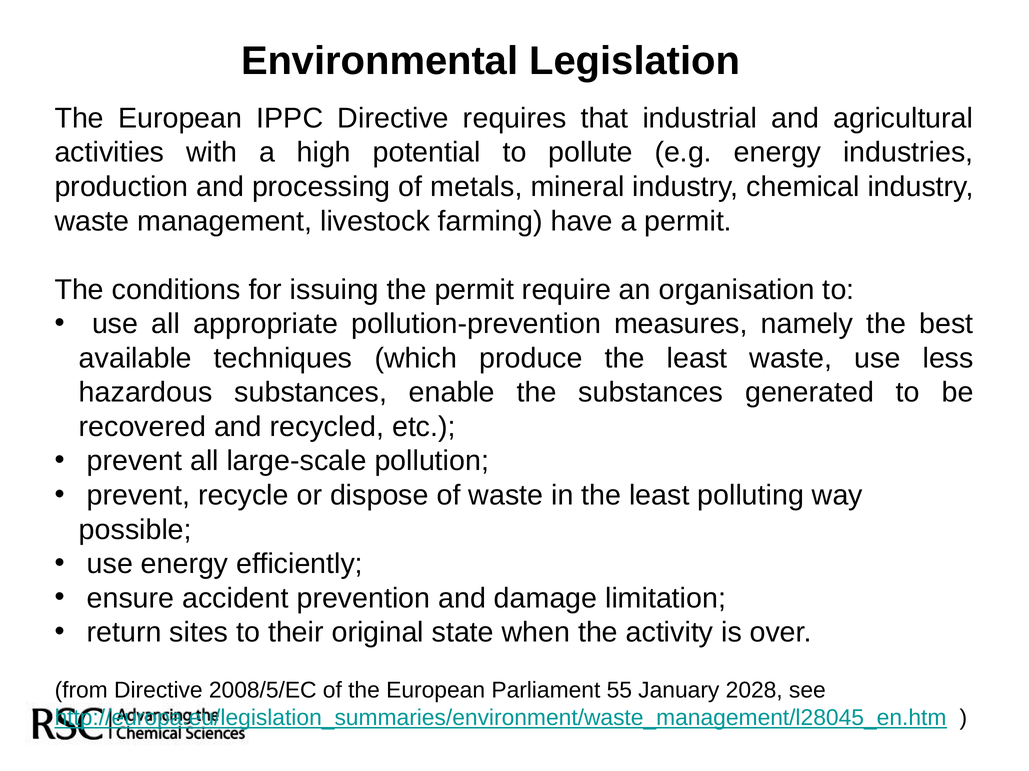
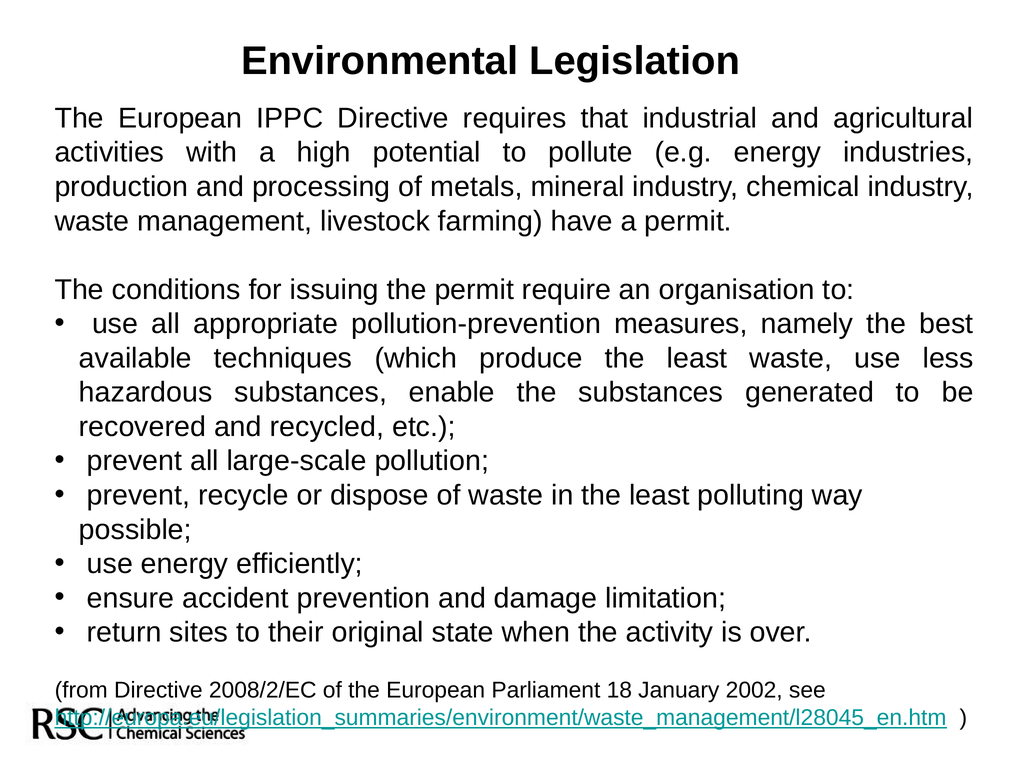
2008/5/EC: 2008/5/EC -> 2008/2/EC (263, 691)
55: 55 -> 18 (619, 691)
2028: 2028 -> 2002 (754, 691)
